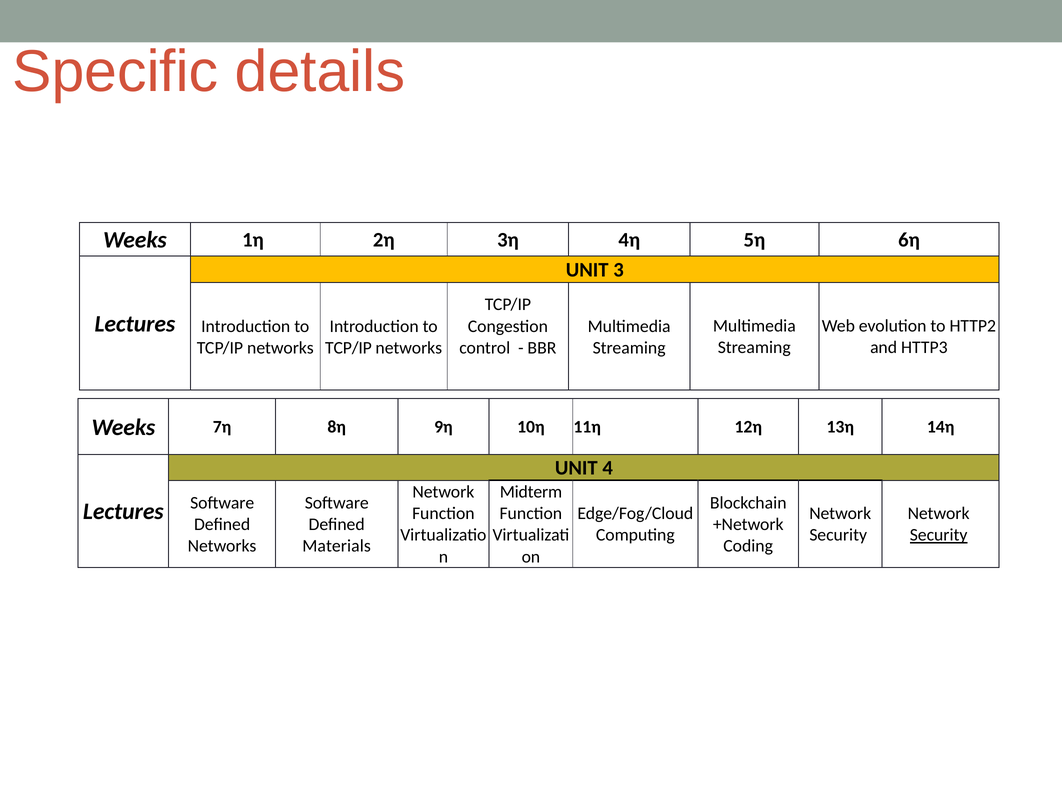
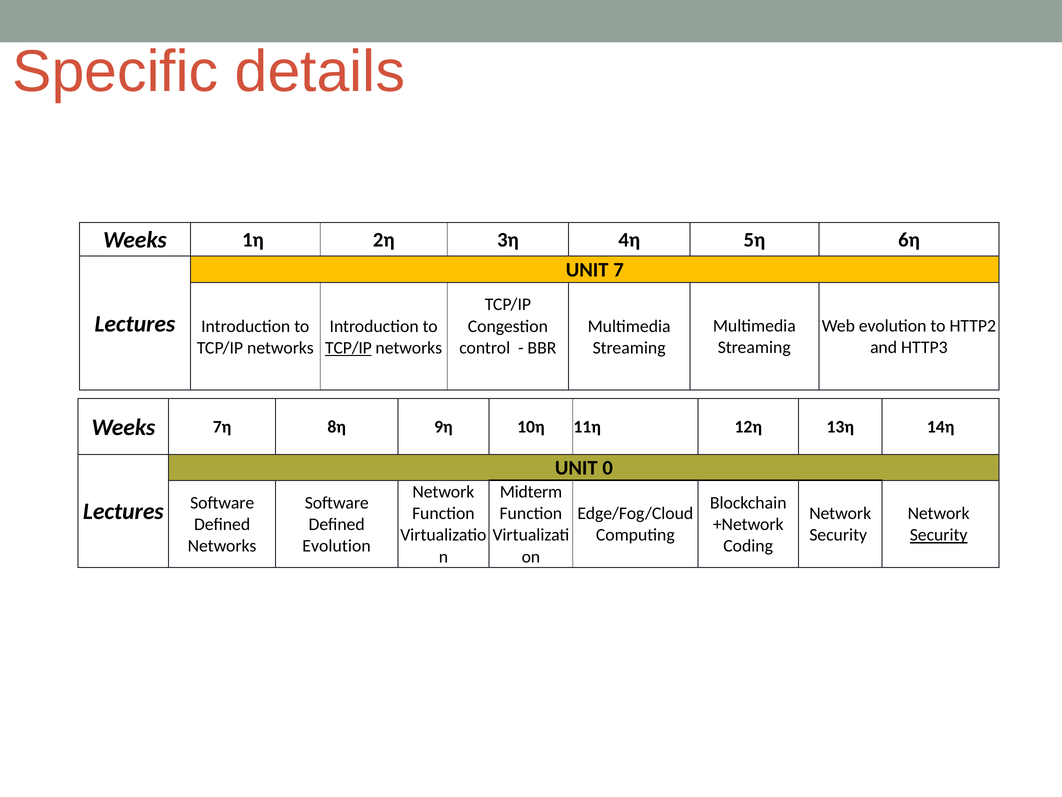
3: 3 -> 7 (619, 270)
TCP/IP underline: none -> present (348, 348)
4: 4 -> 0 (608, 468)
Materials: Materials -> Evolution (337, 546)
